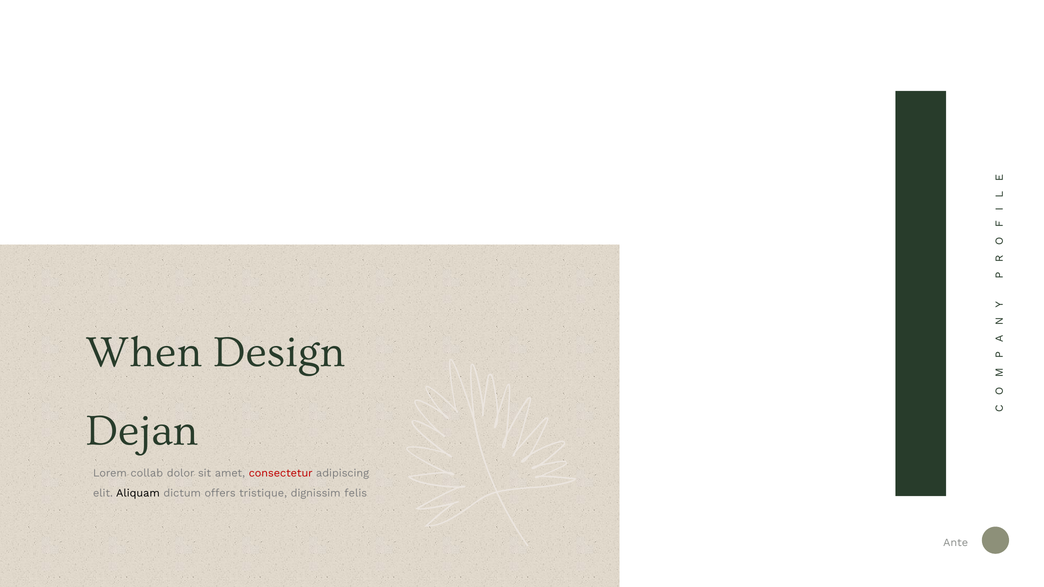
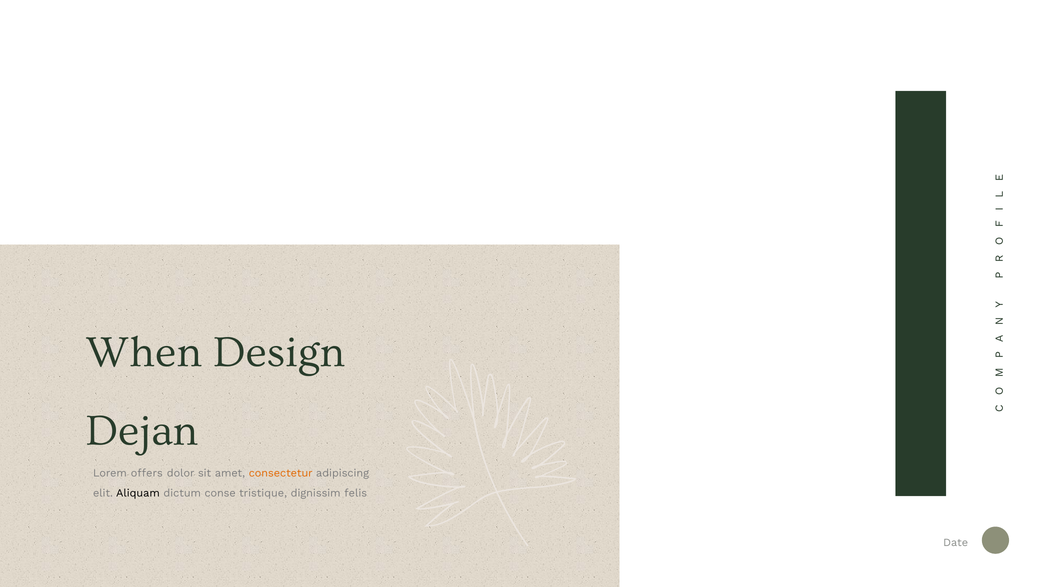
collab: collab -> offers (147, 474)
consectetur colour: red -> orange (281, 474)
offers: offers -> conse (220, 493)
Ante: Ante -> Date (956, 543)
